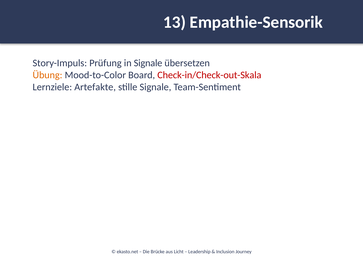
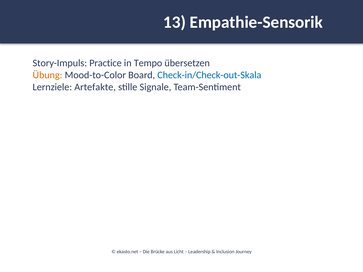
Prüfung: Prüfung -> Practice (105, 63)
in Signale: Signale -> Tempo (148, 63)
Check-in/Check-out-Skala colour: red -> blue (209, 75)
